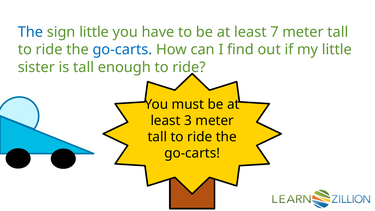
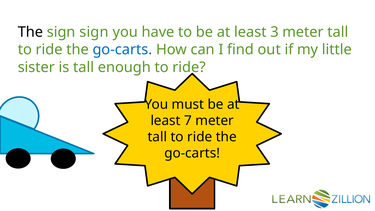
The colour: blue -> black (30, 32)
sign little: little -> sign (94, 32)
7: 7 -> 3 (274, 32)
3: 3 -> 7 (188, 121)
